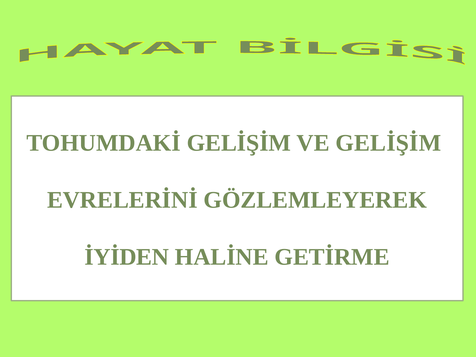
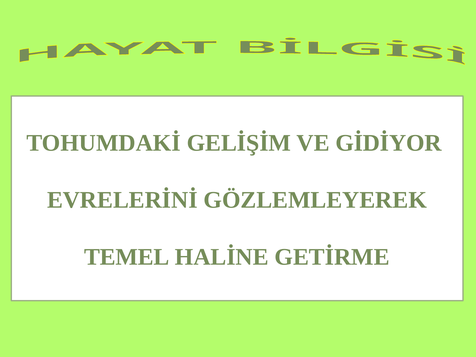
VE GELİŞİM: GELİŞİM -> GİDİYOR (389, 143)
İYİDEN: İYİDEN -> TEMEL (127, 257)
